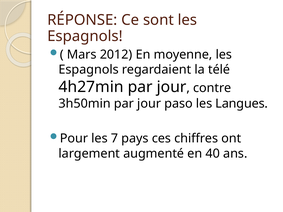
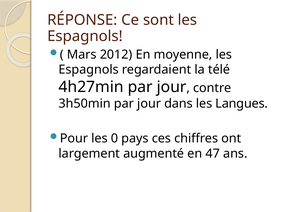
paso: paso -> dans (178, 104)
7: 7 -> 0 (114, 139)
40: 40 -> 47 (213, 154)
